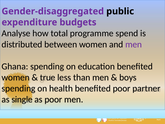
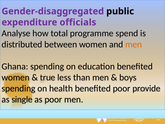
budgets: budgets -> officials (78, 22)
men colour: purple -> orange (134, 44)
partner: partner -> provide (146, 88)
